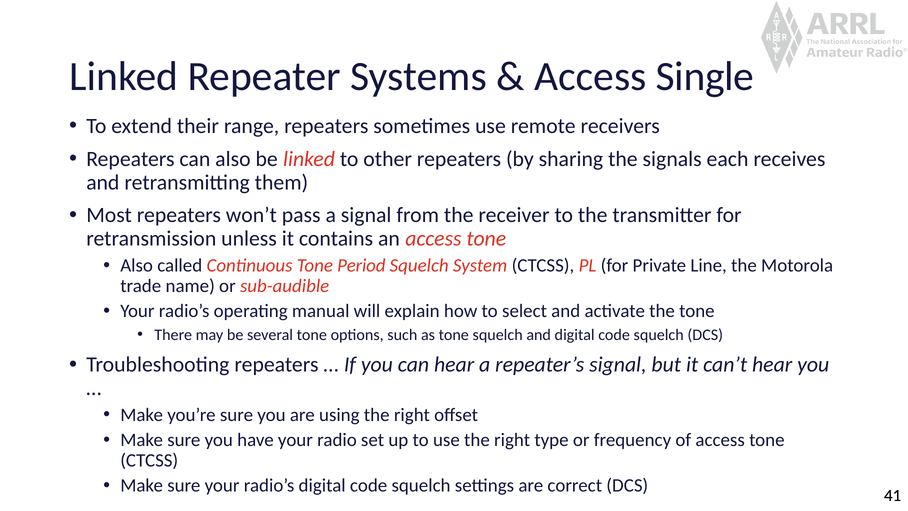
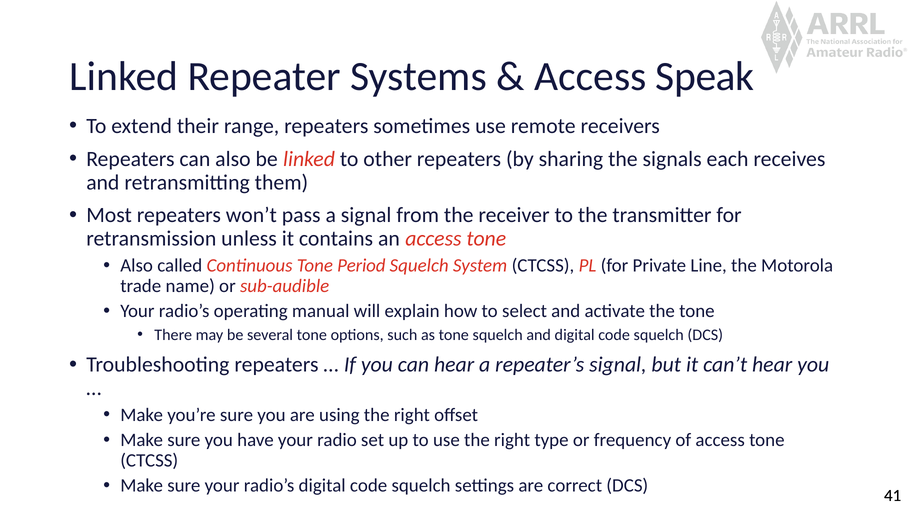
Single: Single -> Speak (705, 76)
